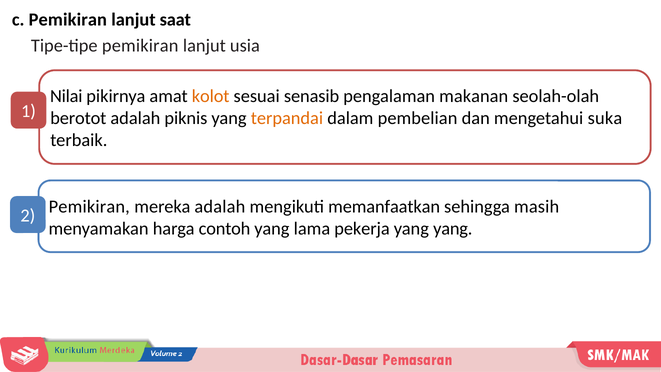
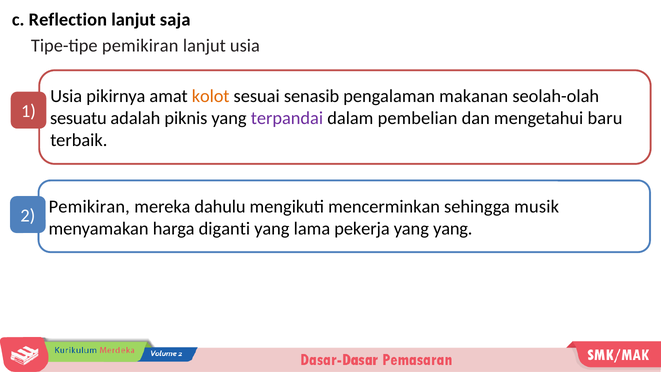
c Pemikiran: Pemikiran -> Reflection (68, 20)
saat: saat -> saja (175, 20)
Nilai: Nilai -> Usia (66, 96)
berotot: berotot -> sesuatu (78, 118)
terpandai colour: orange -> purple (287, 118)
suka: suka -> baru (605, 118)
mereka adalah: adalah -> dahulu (220, 206)
memanfaatkan: memanfaatkan -> mencerminkan (384, 206)
masih: masih -> musik (537, 206)
contoh: contoh -> diganti (224, 228)
